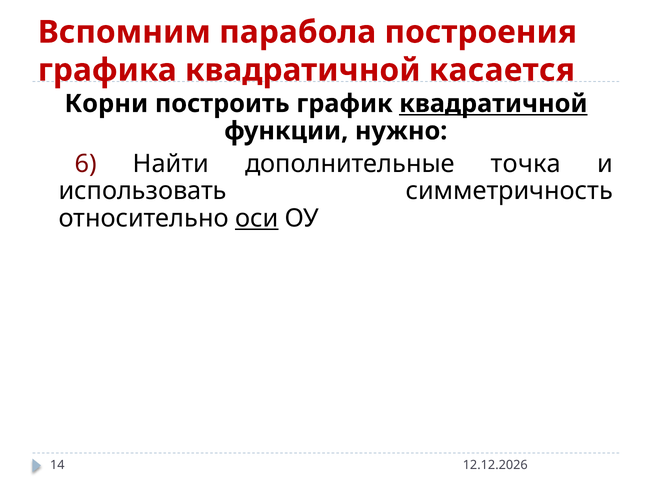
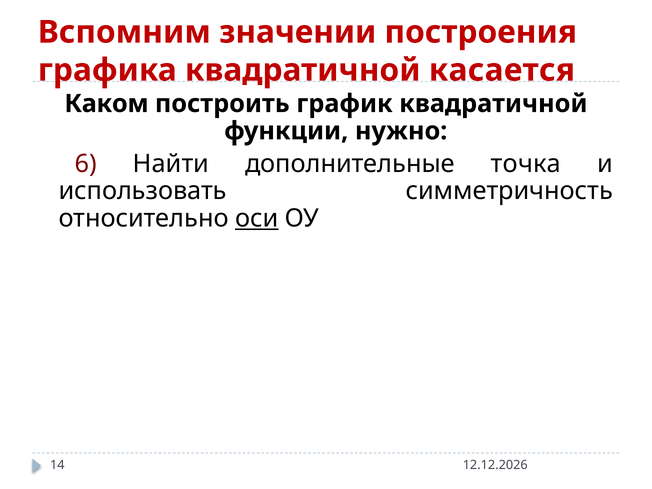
парабола: парабола -> значении (298, 32)
Корни: Корни -> Каком (107, 104)
квадратичной underline: present -> none (493, 104)
